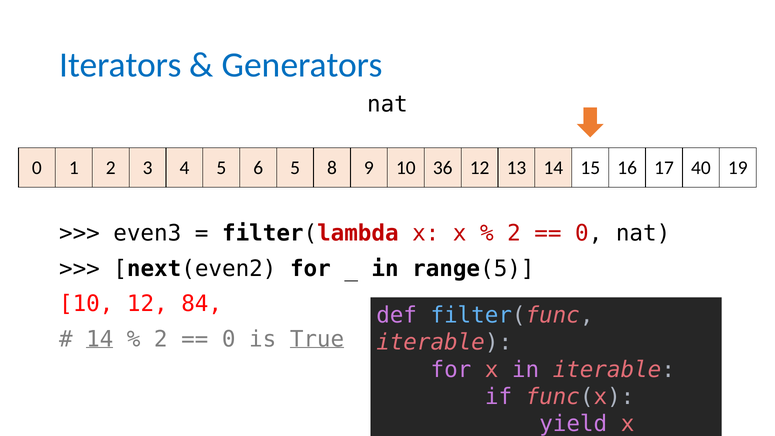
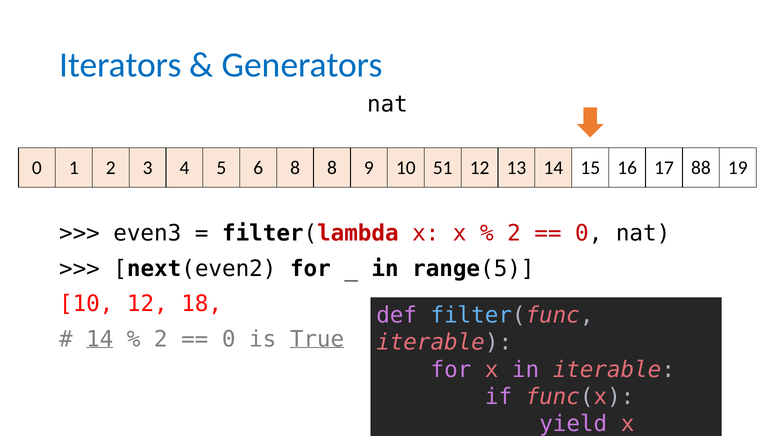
6 5: 5 -> 8 (295, 168)
36: 36 -> 51 (443, 168)
40: 40 -> 88 (701, 168)
84: 84 -> 18 (202, 304)
